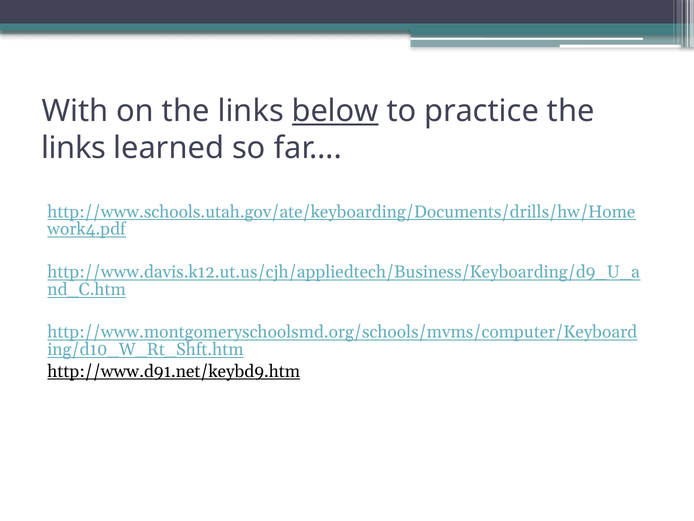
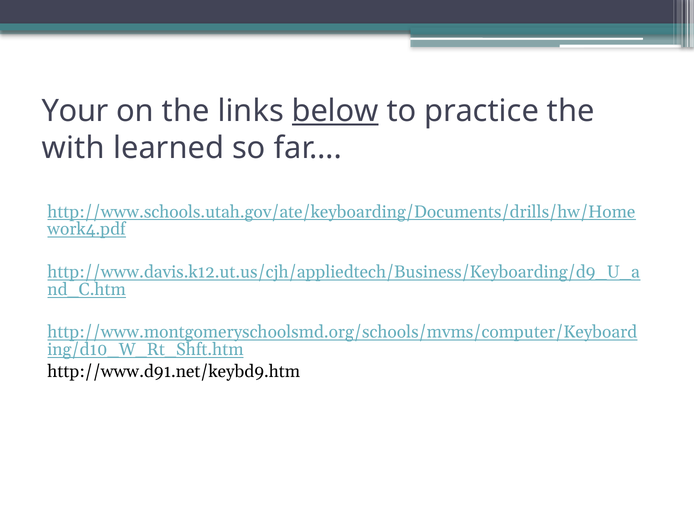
With: With -> Your (75, 111)
links: links -> with (73, 148)
http://www.d91.net/keybd9.htm underline: present -> none (174, 371)
